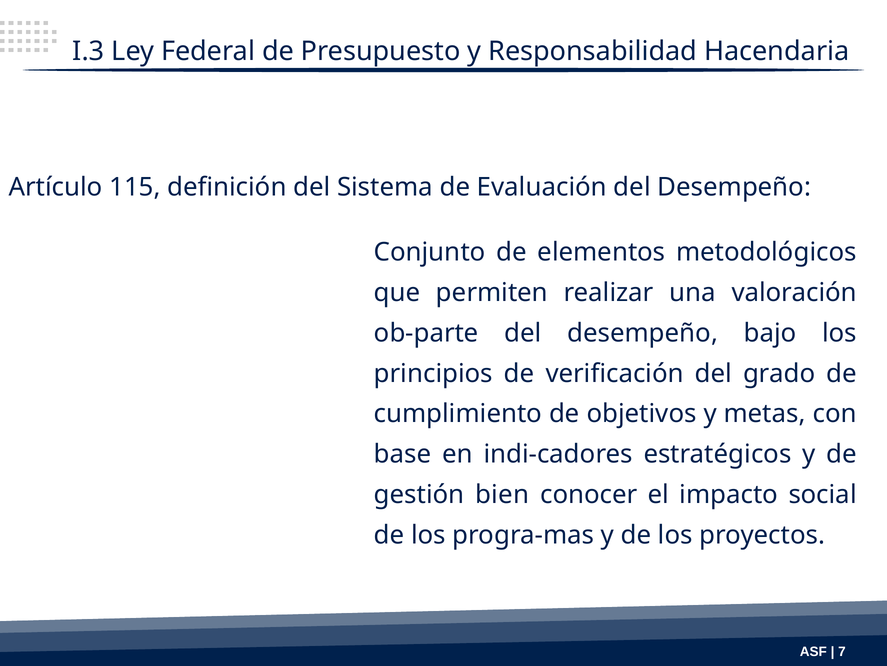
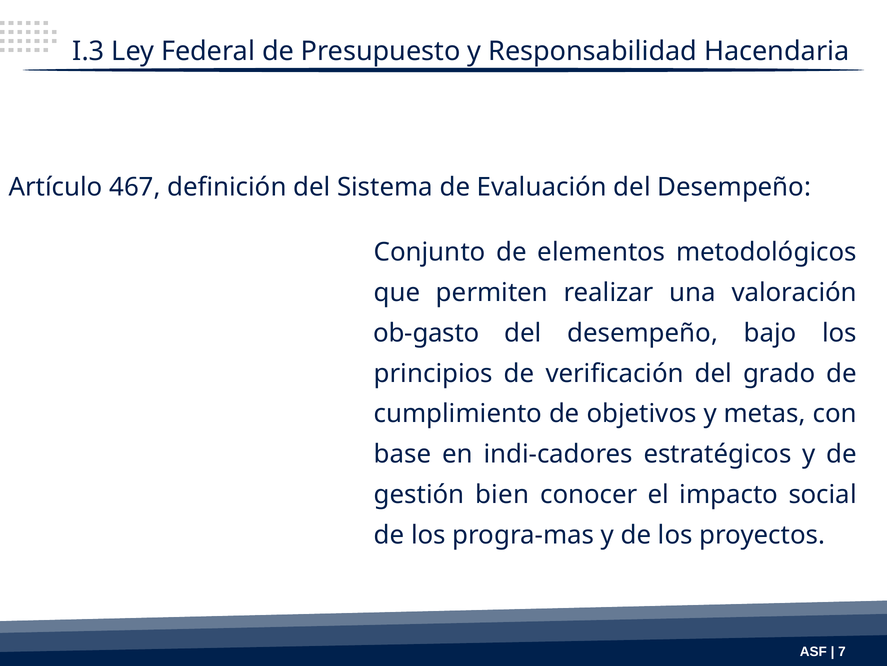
115: 115 -> 467 (135, 187)
ob-parte: ob-parte -> ob-gasto (426, 333)
